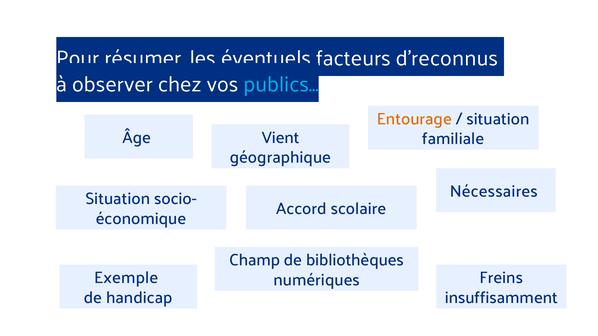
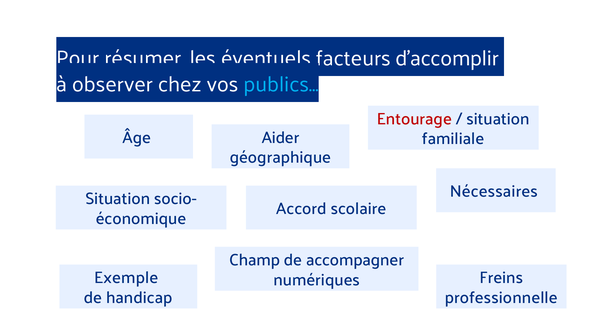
d’reconnus: d’reconnus -> d’accomplir (447, 58)
Entourage colour: orange -> red (414, 119)
Vient: Vient -> Aider (281, 138)
bibliothèques: bibliothèques -> accompagner (355, 260)
insuffisamment: insuffisamment -> professionnelle (501, 298)
